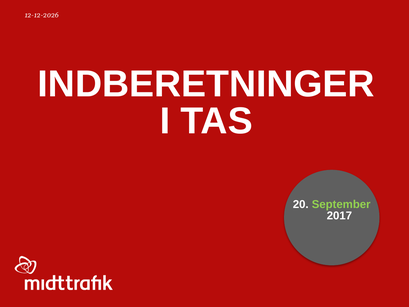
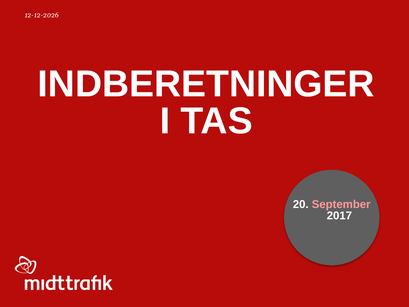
September colour: light green -> pink (341, 204)
